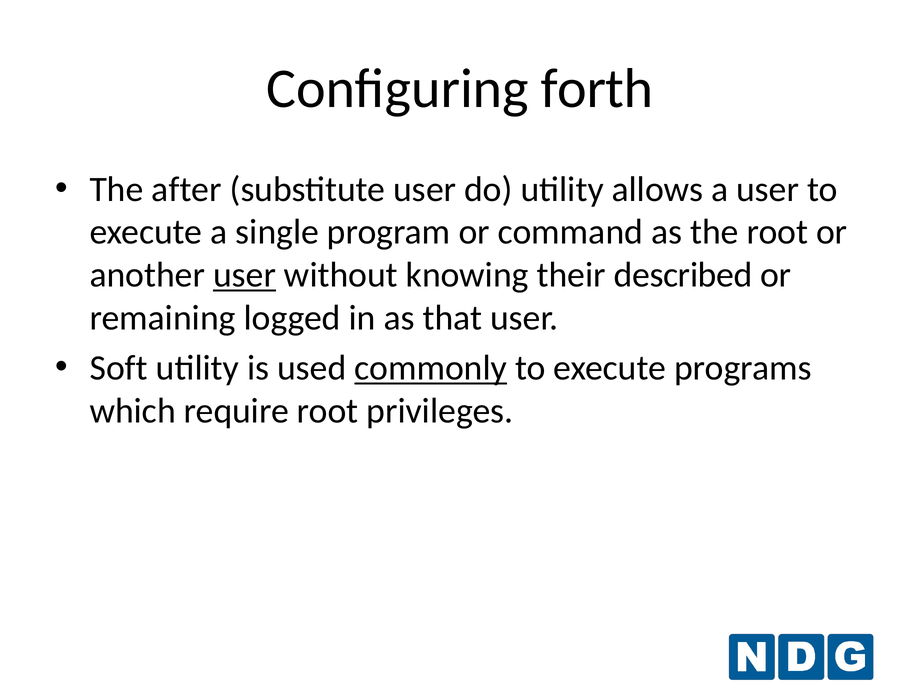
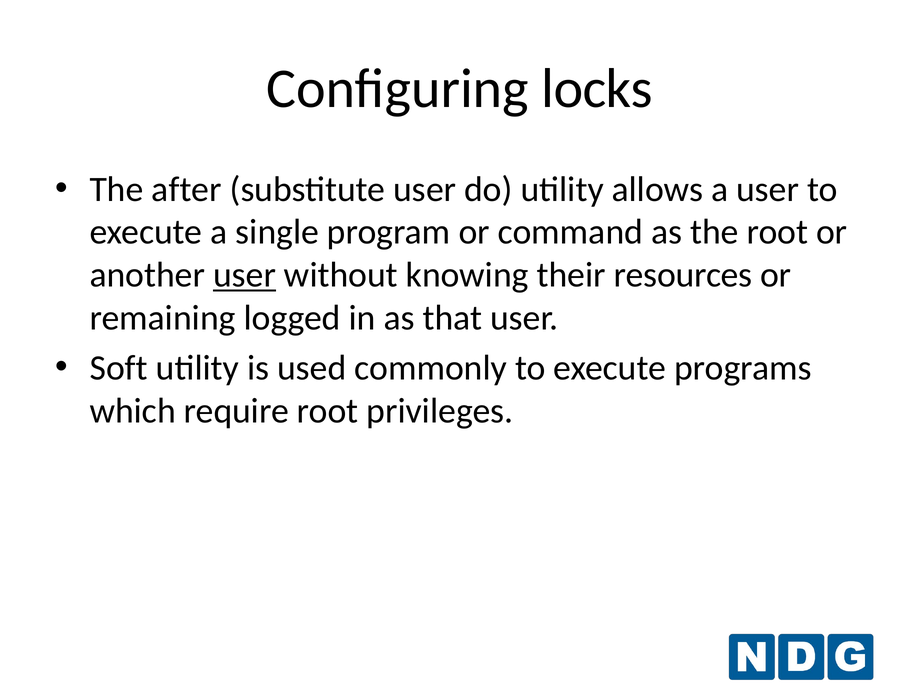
forth: forth -> locks (597, 89)
described: described -> resources (683, 275)
commonly underline: present -> none (431, 368)
